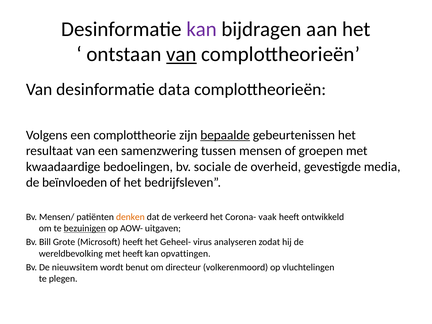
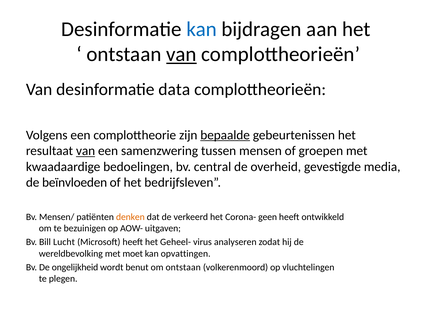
kan colour: purple -> blue (202, 29)
van underline: none -> present (86, 151)
sociale: sociale -> central (213, 167)
vaak: vaak -> geen (268, 217)
bezuinigen underline: present -> none (85, 228)
Grote: Grote -> Lucht (64, 242)
met heeft: heeft -> moet (133, 254)
nieuwsitem: nieuwsitem -> ongelijkheid (75, 267)
om directeur: directeur -> ontstaan (183, 267)
